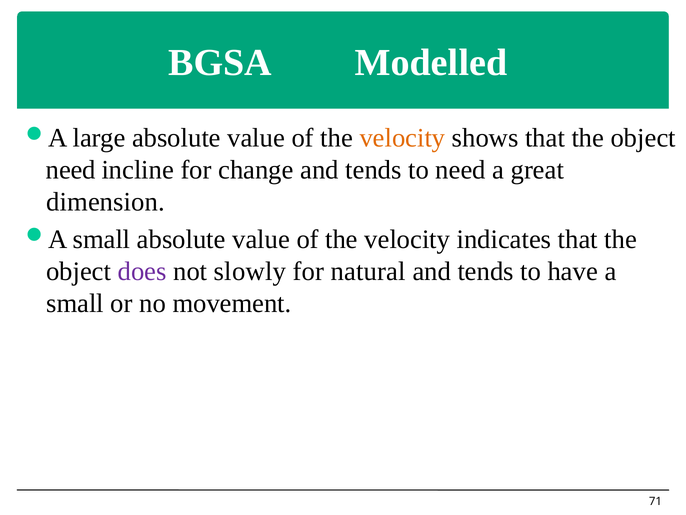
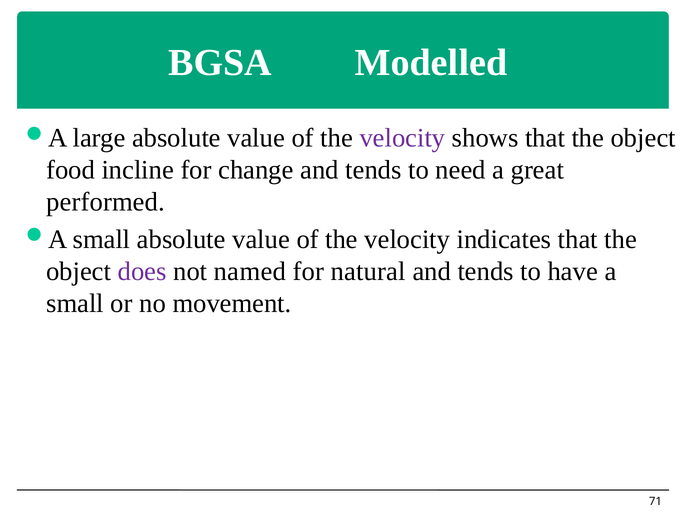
velocity colour: orange -> purple (402, 138)
need: need -> food (71, 170)
dimension: dimension -> performed (106, 202)
slowly: slowly -> named (250, 271)
